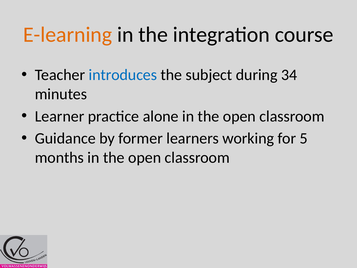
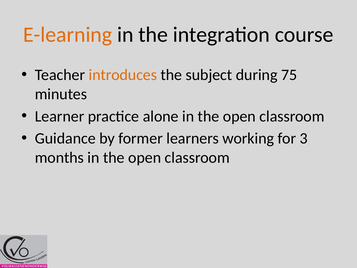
introduces colour: blue -> orange (123, 75)
34: 34 -> 75 (289, 75)
5: 5 -> 3 (304, 138)
